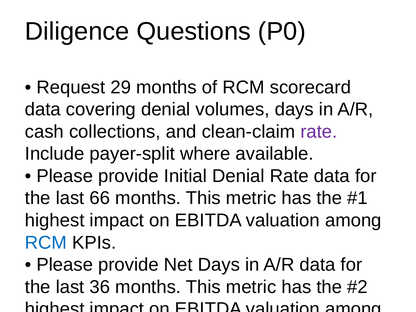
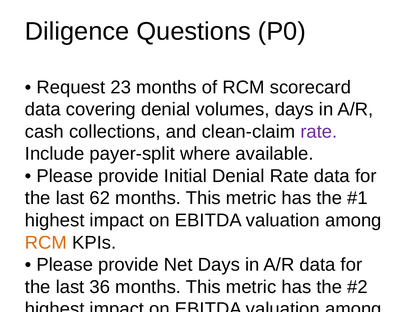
29: 29 -> 23 (121, 87)
66: 66 -> 62 (100, 198)
RCM colour: blue -> orange (46, 243)
